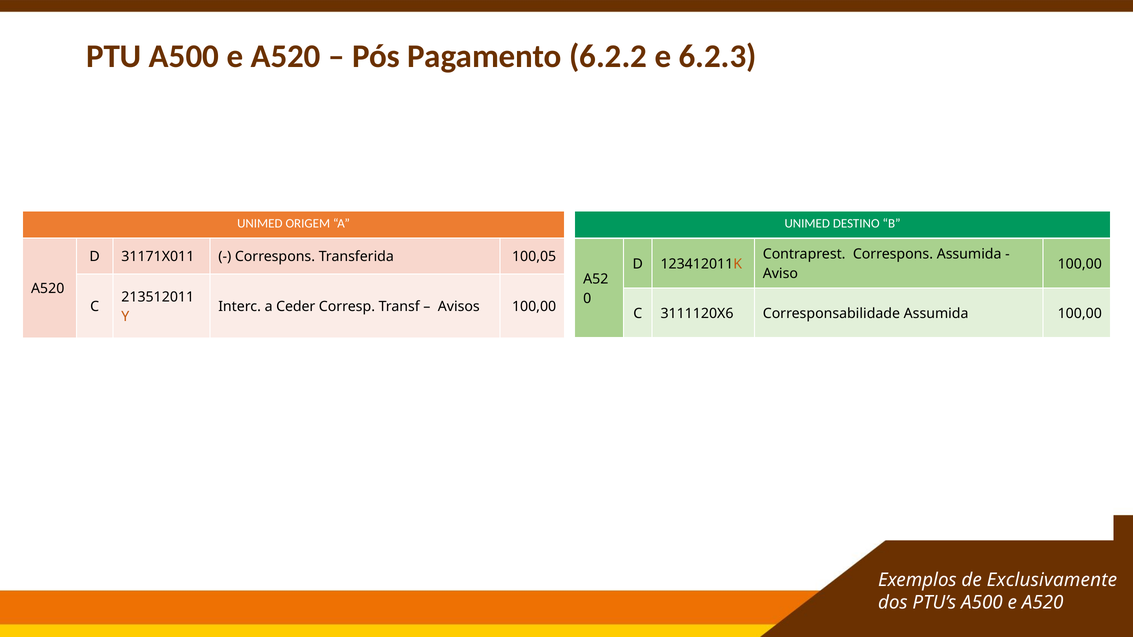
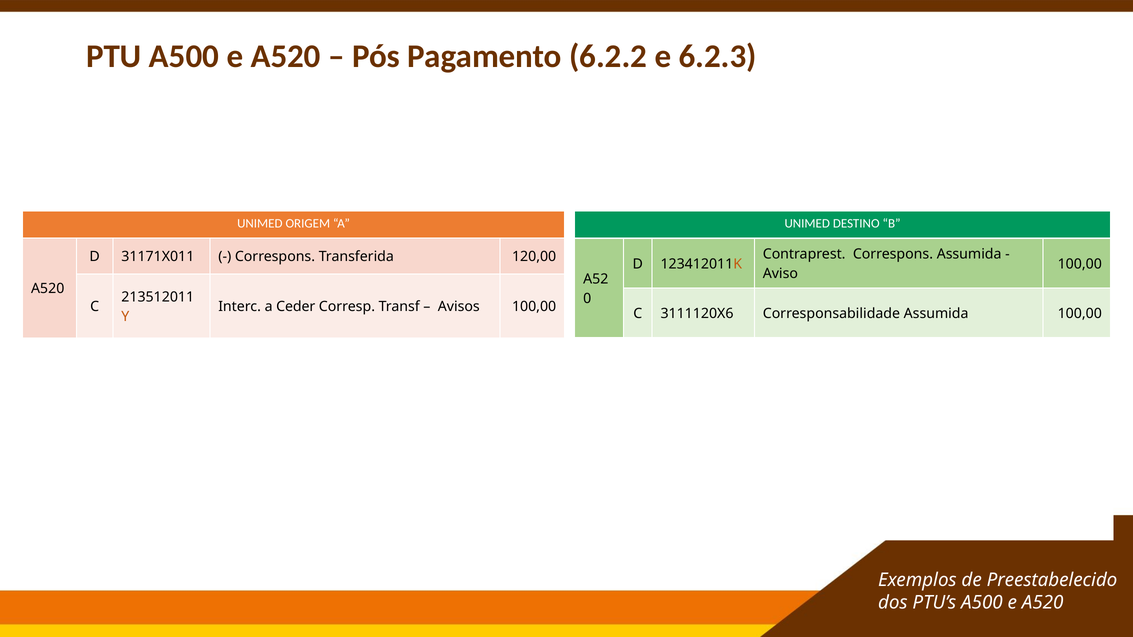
100,05: 100,05 -> 120,00 (534, 257)
Exclusivamente: Exclusivamente -> Preestabelecido (1052, 580)
